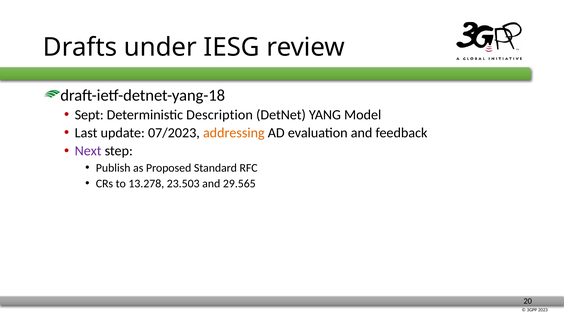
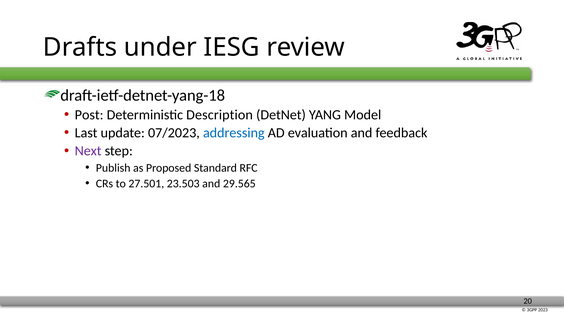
Sept: Sept -> Post (89, 115)
addressing colour: orange -> blue (234, 133)
13.278: 13.278 -> 27.501 (146, 184)
